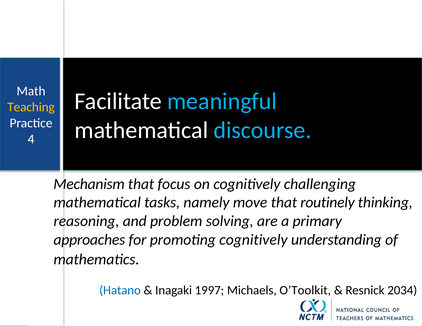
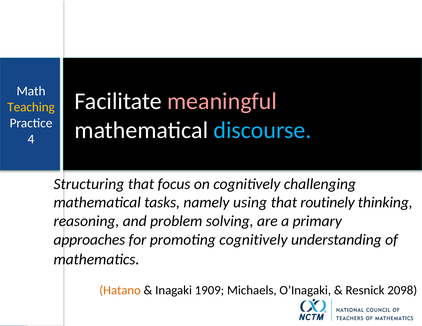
meaningful colour: light blue -> pink (222, 101)
Mechanism: Mechanism -> Structuring (89, 184)
move: move -> using (250, 203)
Hatano colour: blue -> orange (120, 290)
1997: 1997 -> 1909 (209, 290)
O’Toolkit: O’Toolkit -> O’Inagaki (305, 290)
2034: 2034 -> 2098 (402, 290)
